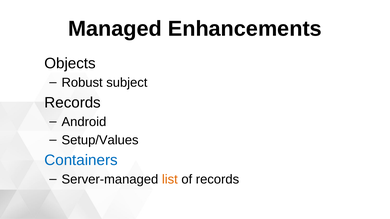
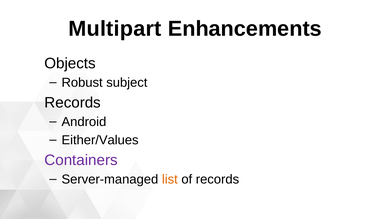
Managed: Managed -> Multipart (115, 29)
Setup/Values: Setup/Values -> Either/Values (100, 140)
Containers colour: blue -> purple (81, 160)
